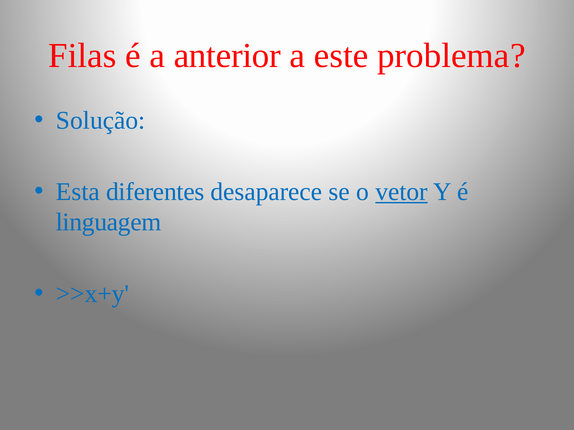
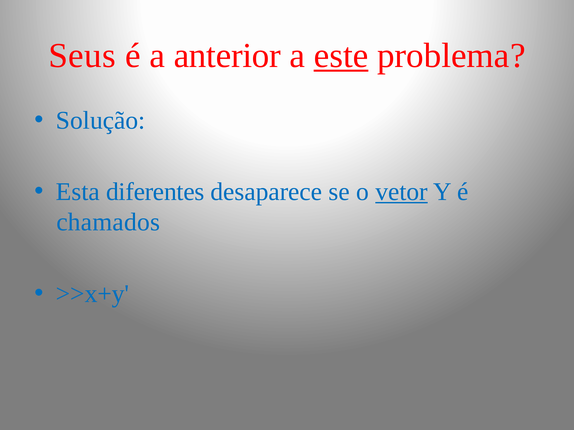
Filas: Filas -> Seus (82, 56)
este underline: none -> present (341, 56)
linguagem: linguagem -> chamados (108, 222)
